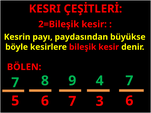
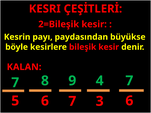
BÖLEN: BÖLEN -> KALAN (24, 67)
